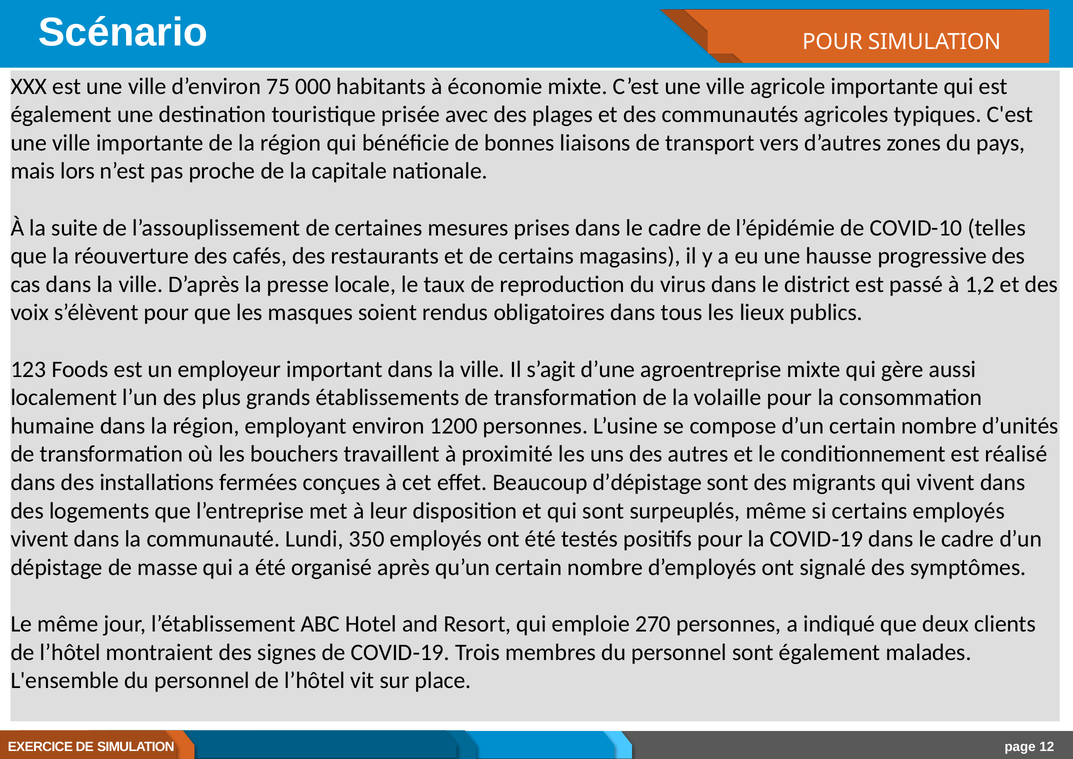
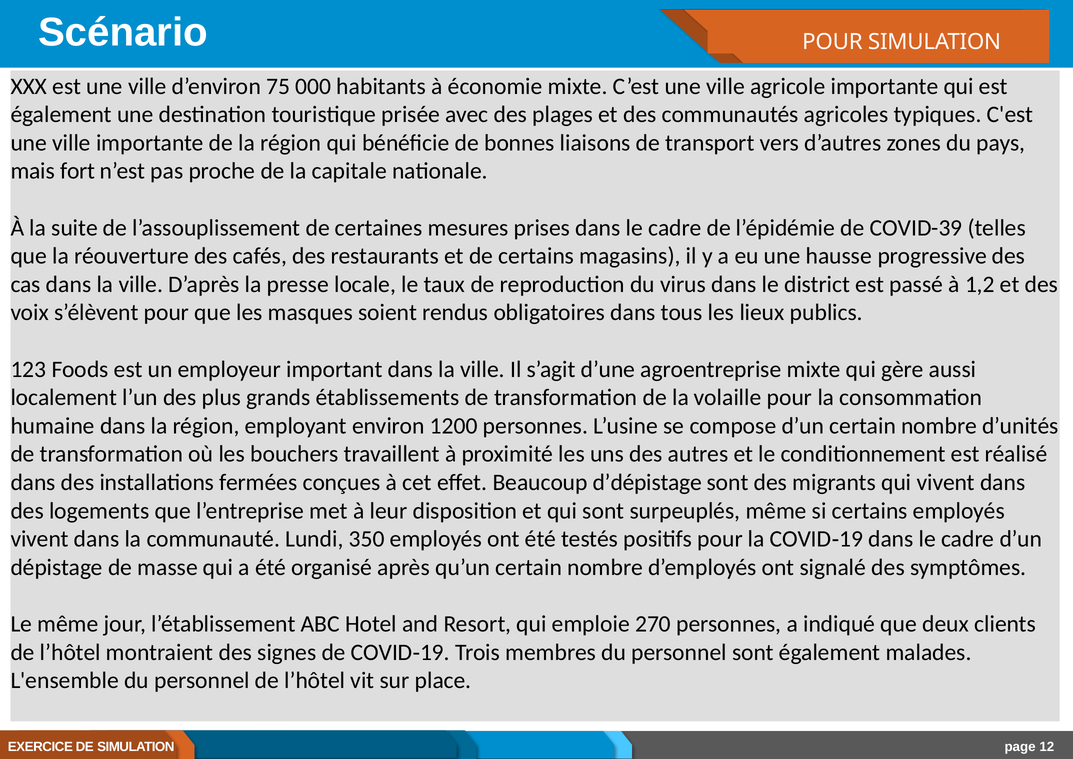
lors: lors -> fort (78, 171)
COVID-10: COVID-10 -> COVID-39 (916, 228)
